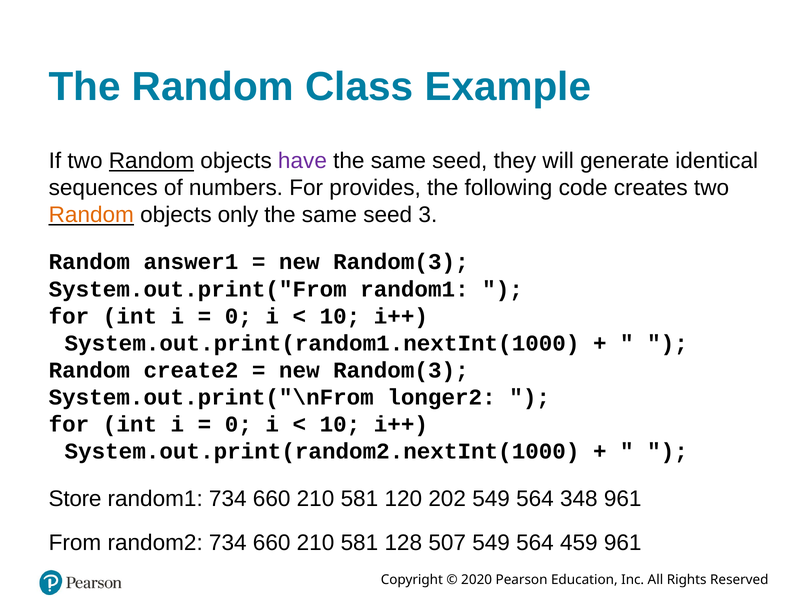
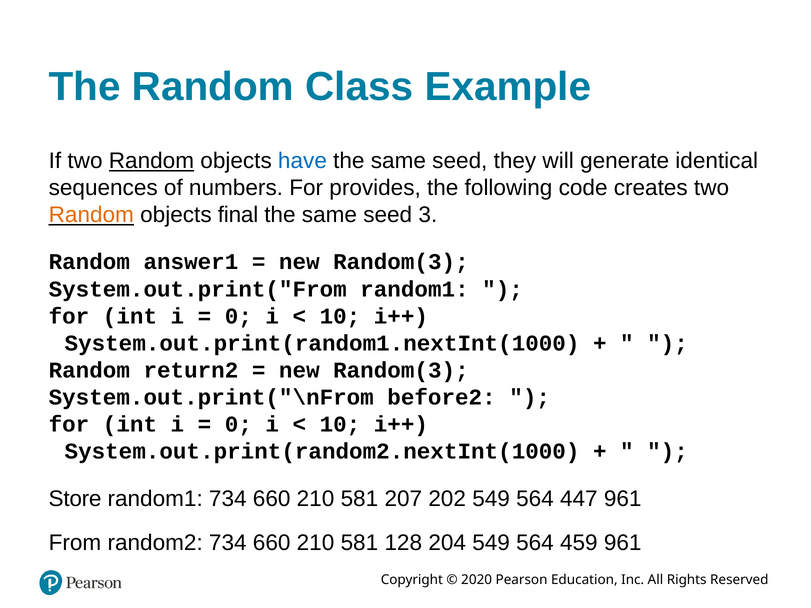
have colour: purple -> blue (302, 161)
only: only -> final (238, 215)
create2: create2 -> return2 (191, 370)
longer2: longer2 -> before2 (442, 397)
120: 120 -> 207 (403, 499)
348: 348 -> 447 (579, 499)
507: 507 -> 204 (447, 543)
